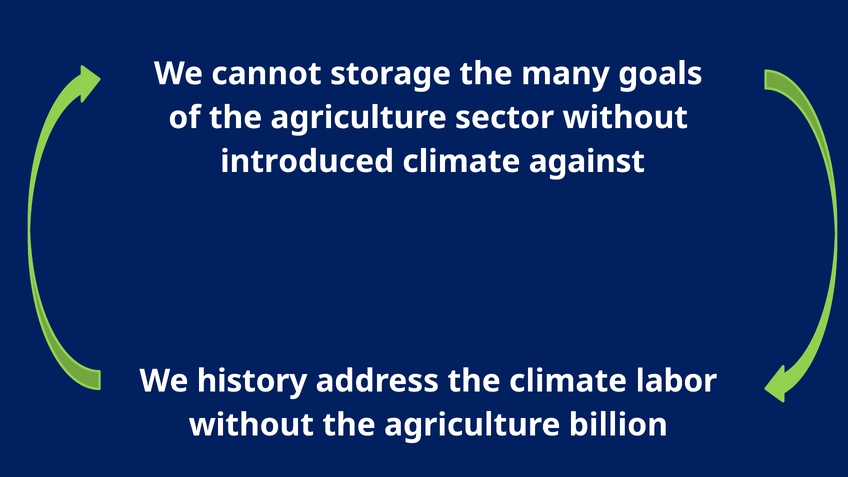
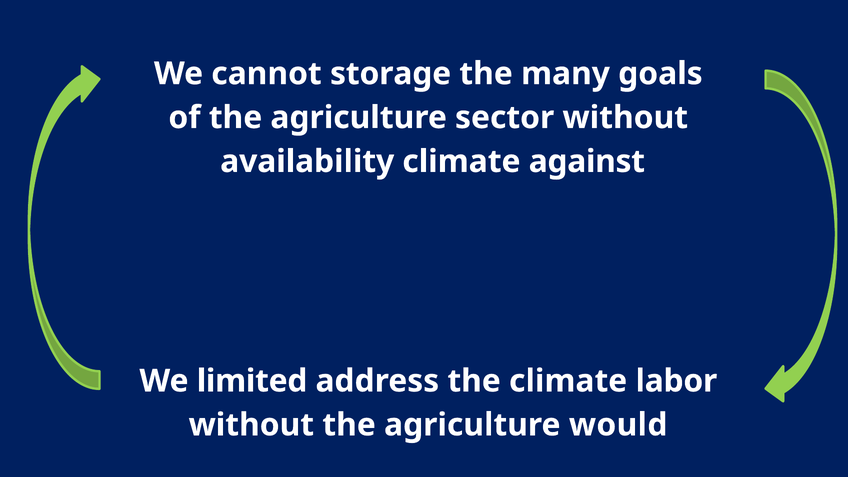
introduced: introduced -> availability (307, 162)
history: history -> limited (252, 381)
billion: billion -> would (618, 425)
